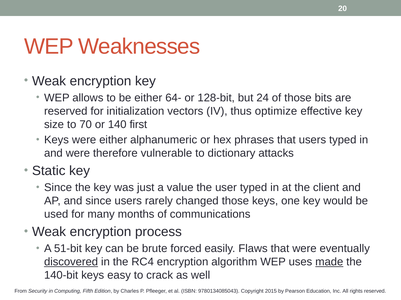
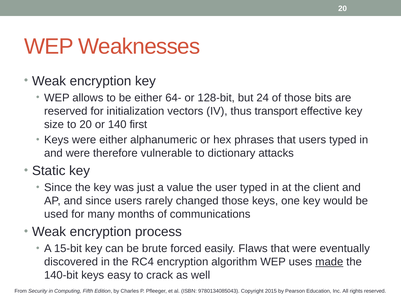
optimize: optimize -> transport (276, 111)
to 70: 70 -> 20 (86, 125)
51-bit: 51-bit -> 15-bit (68, 249)
discovered underline: present -> none (71, 263)
